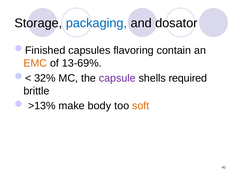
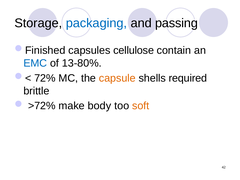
dosator: dosator -> passing (176, 23)
flavoring: flavoring -> cellulose (134, 50)
EMC colour: orange -> blue (35, 63)
13-69%: 13-69% -> 13-80% (82, 63)
32%: 32% -> 72% (45, 78)
capsule colour: purple -> orange (117, 78)
>13%: >13% -> >72% (42, 106)
